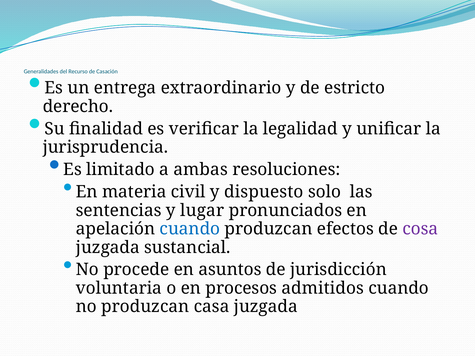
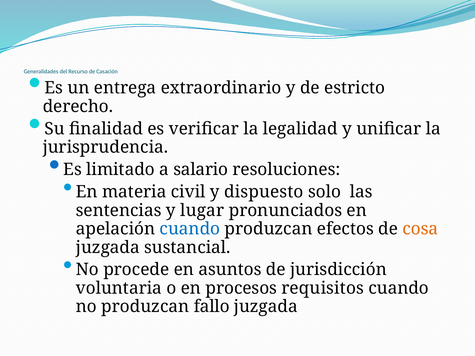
ambas: ambas -> salario (201, 170)
cosa colour: purple -> orange (420, 229)
admitidos: admitidos -> requisitos (323, 288)
casa: casa -> fallo (212, 307)
